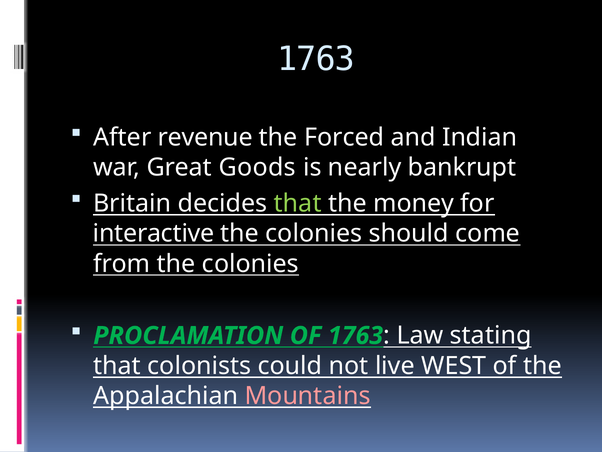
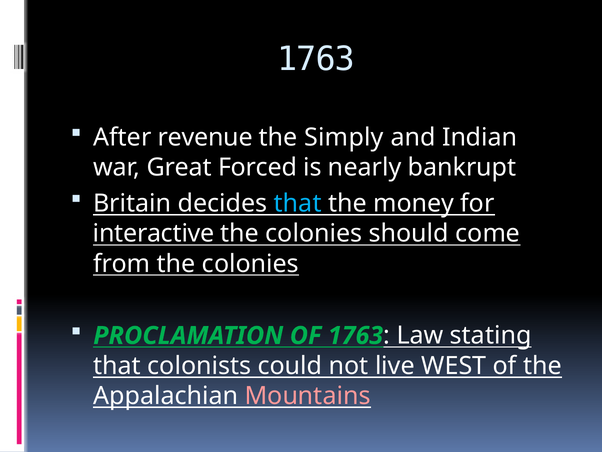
Forced: Forced -> Simply (344, 137)
Goods: Goods -> Forced (258, 167)
that colour: light green -> light blue (298, 203)
